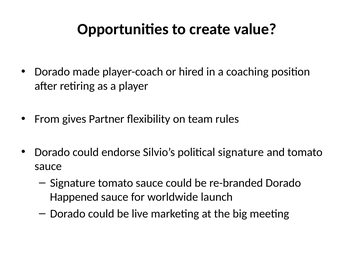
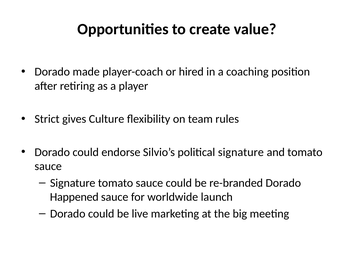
From: From -> Strict (47, 119)
Partner: Partner -> Culture (107, 119)
